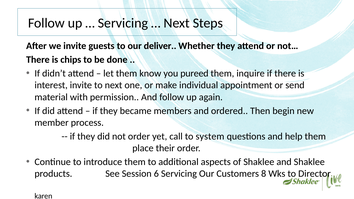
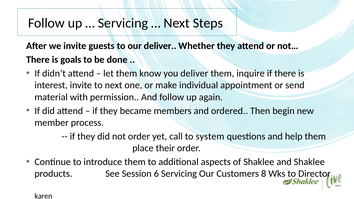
chips: chips -> goals (71, 60)
you pureed: pureed -> deliver (194, 73)
